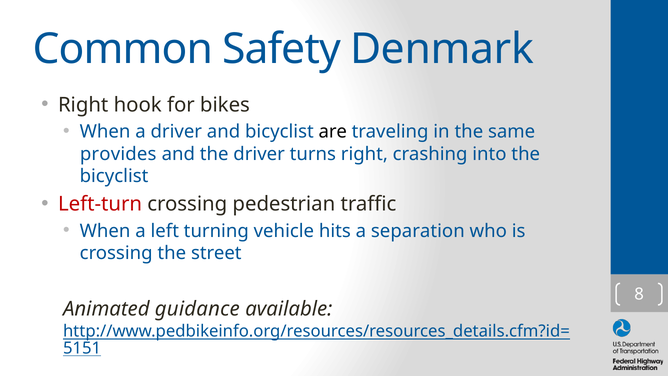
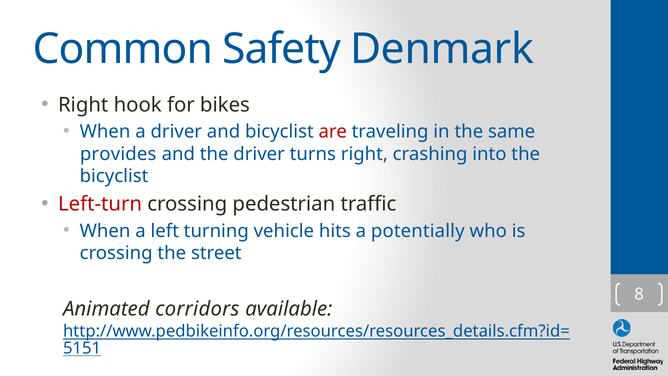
are colour: black -> red (333, 132)
separation: separation -> potentially (418, 231)
guidance: guidance -> corridors (197, 309)
